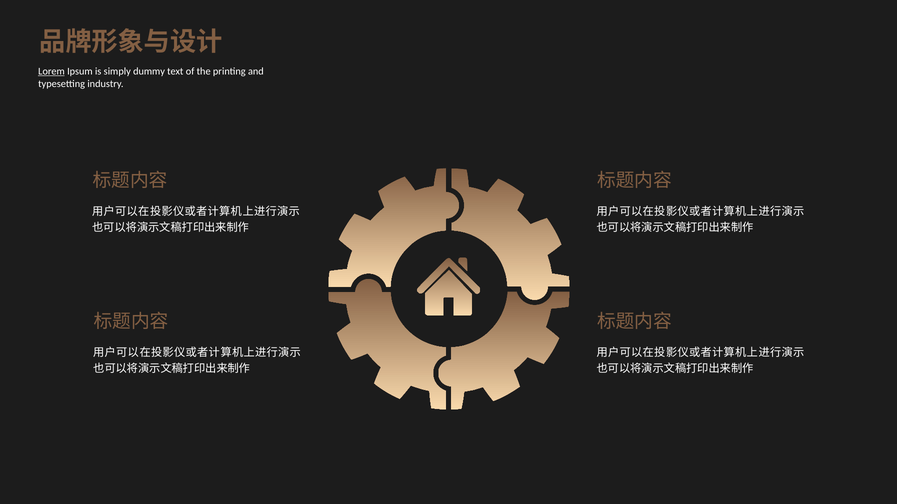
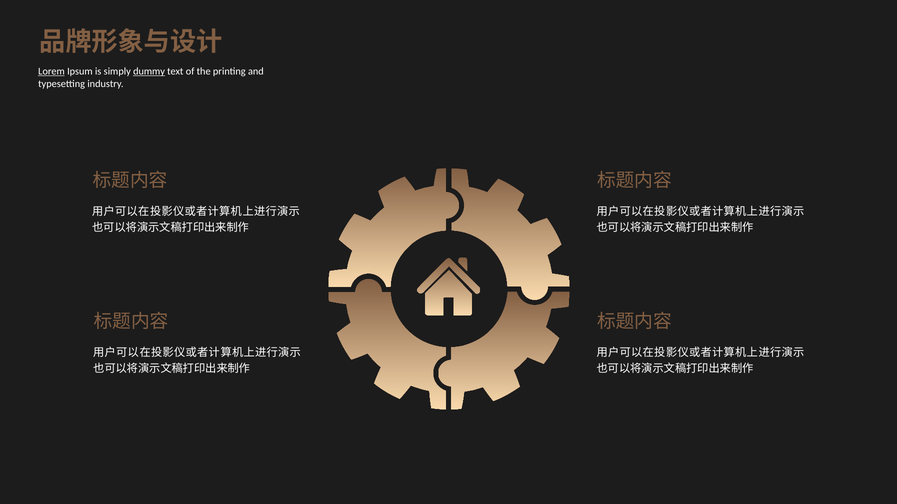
dummy underline: none -> present (149, 71)
